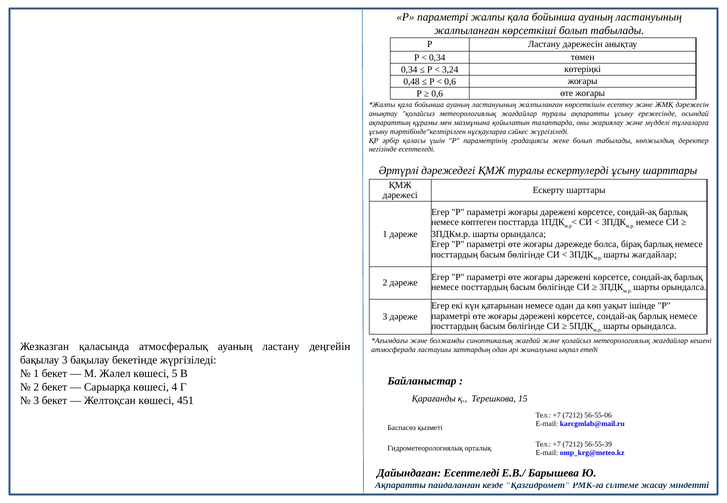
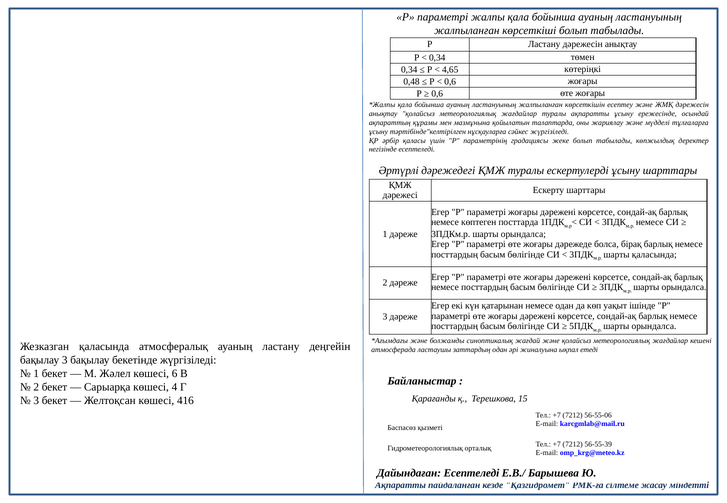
3,24: 3,24 -> 4,65 (450, 70)
шарты жағдайлар: жағдайлар -> қаласында (654, 255)
5: 5 -> 6 (175, 374)
451: 451 -> 416 (185, 401)
